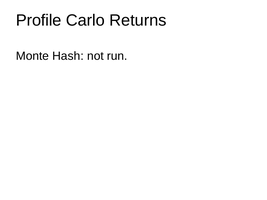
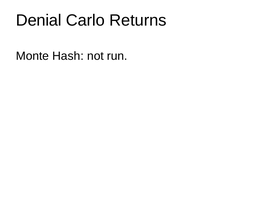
Profile: Profile -> Denial (39, 20)
